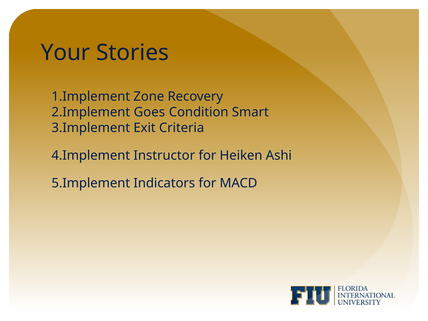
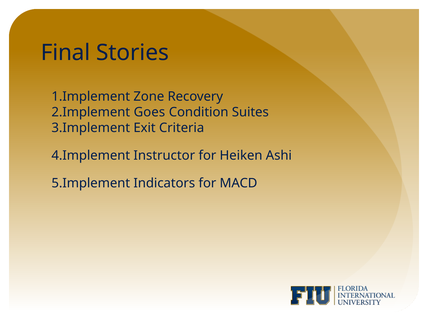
Your: Your -> Final (66, 53)
Smart: Smart -> Suites (250, 112)
